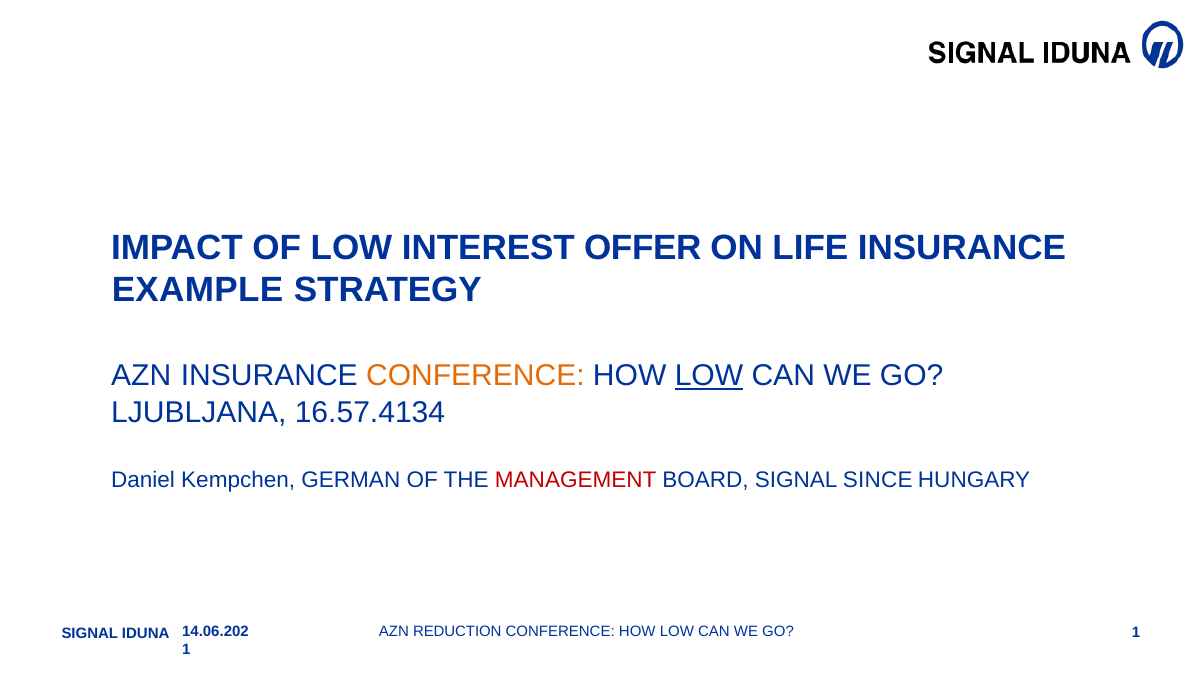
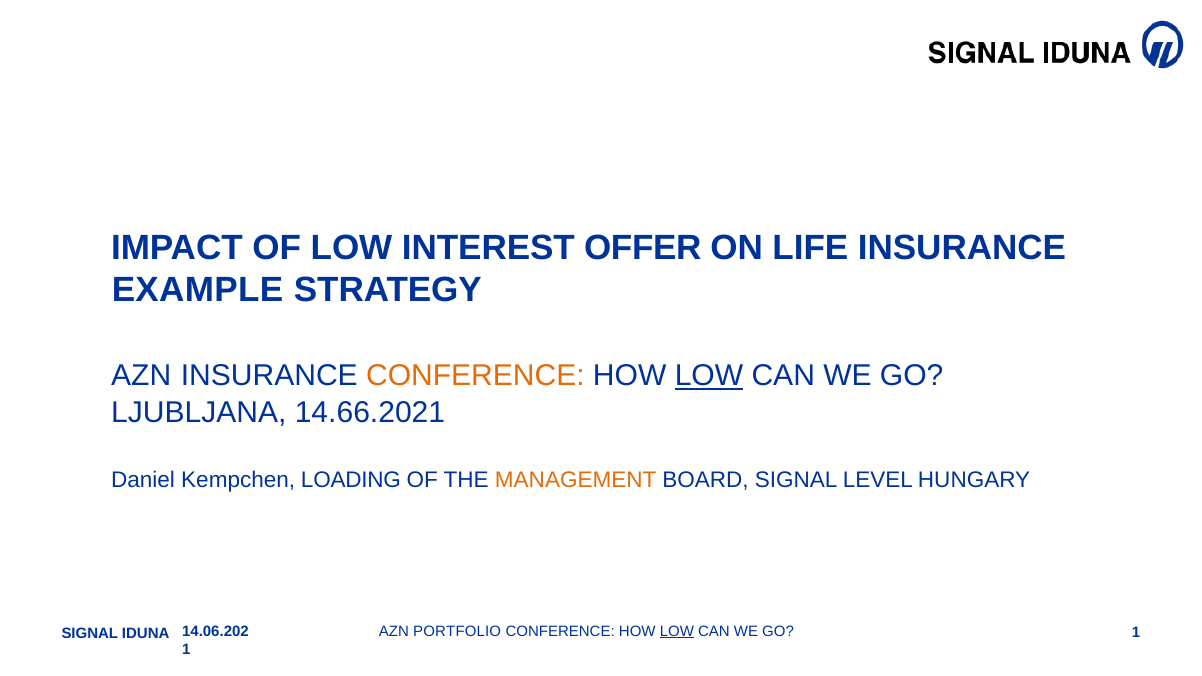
16.57.4134: 16.57.4134 -> 14.66.2021 (370, 413)
GERMAN: GERMAN -> LOADING (351, 480)
MANAGEMENT colour: red -> orange (576, 480)
SINCE: SINCE -> LEVEL (878, 480)
REDUCTION: REDUCTION -> PORTFOLIO (457, 631)
LOW underline: none -> present (677, 631)
